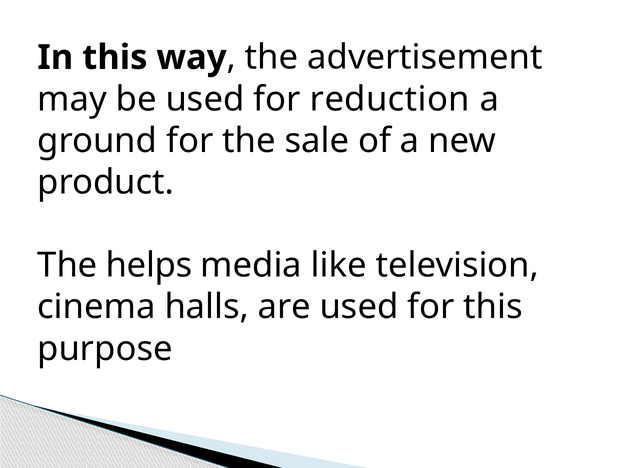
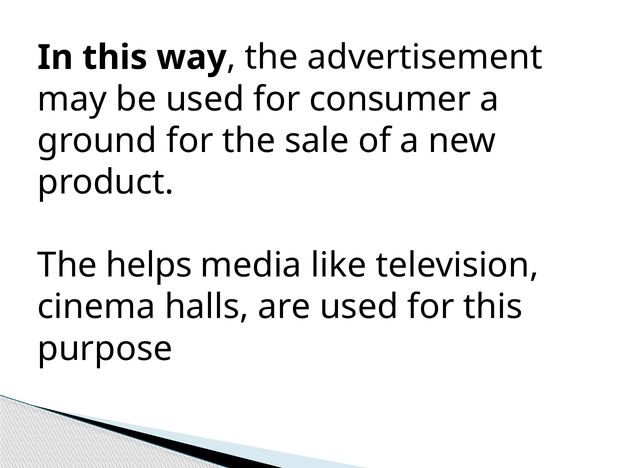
reduction: reduction -> consumer (390, 99)
